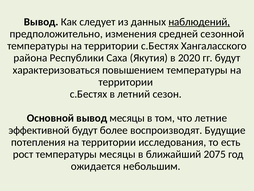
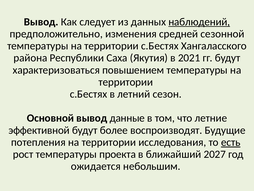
2020: 2020 -> 2021 (189, 58)
вывод месяцы: месяцы -> данные (127, 118)
есть underline: none -> present (231, 142)
температуры месяцы: месяцы -> проекта (118, 154)
2075: 2075 -> 2027 (215, 154)
